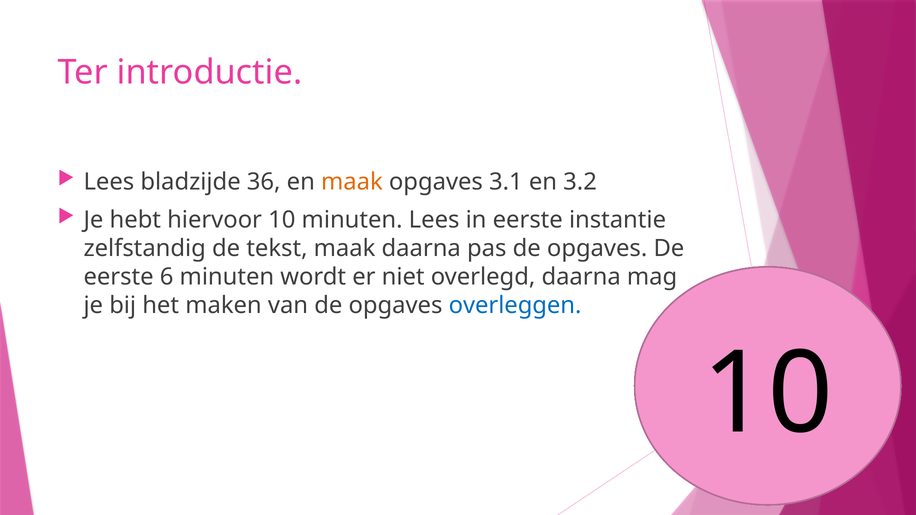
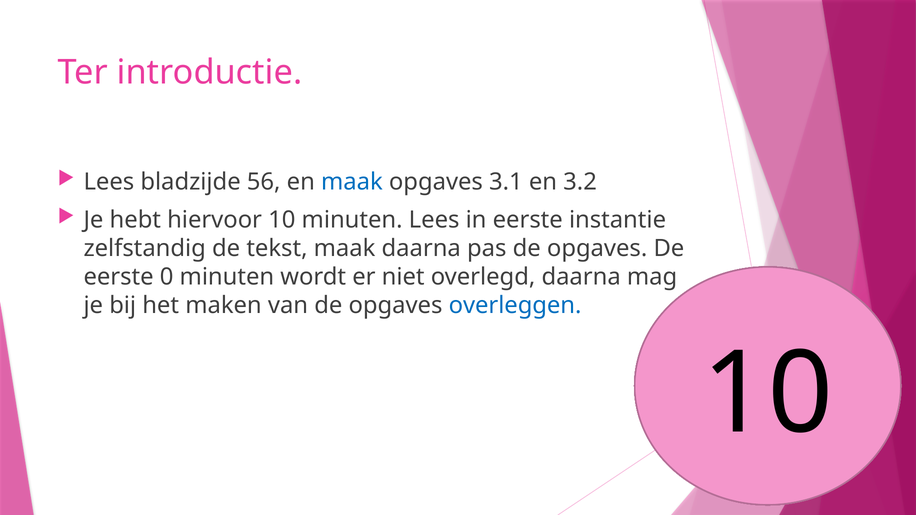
36: 36 -> 56 (264, 182)
maak colour: orange -> blue (352, 182)
6: 6 -> 0 (167, 277)
